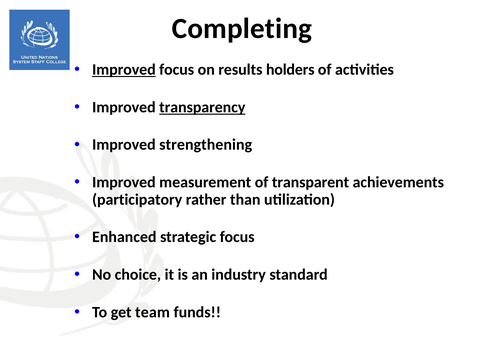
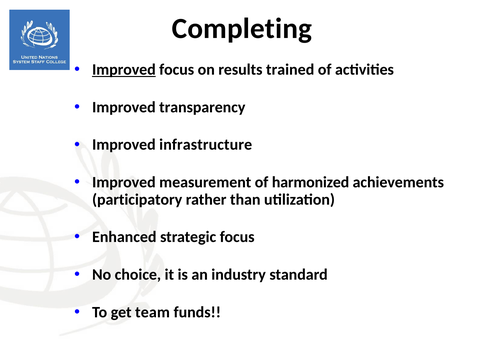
holders: holders -> trained (290, 70)
transparency underline: present -> none (202, 107)
strengthening: strengthening -> infrastructure (206, 145)
transparent: transparent -> harmonized (311, 182)
